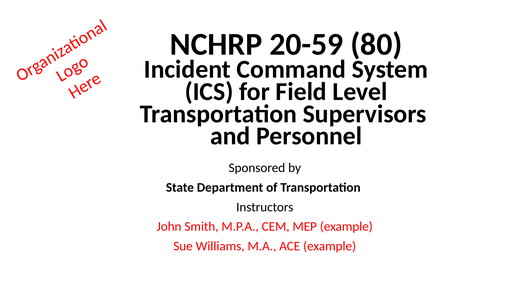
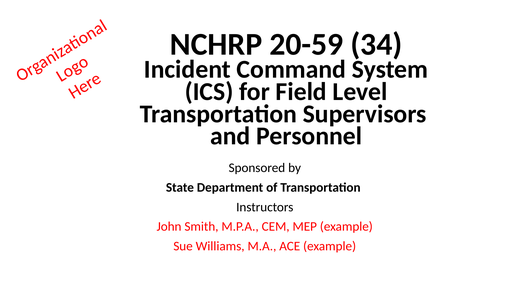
80: 80 -> 34 (376, 44)
